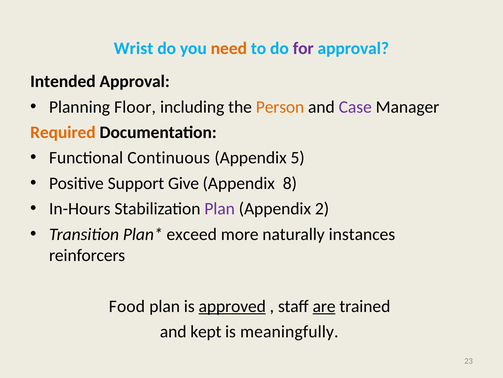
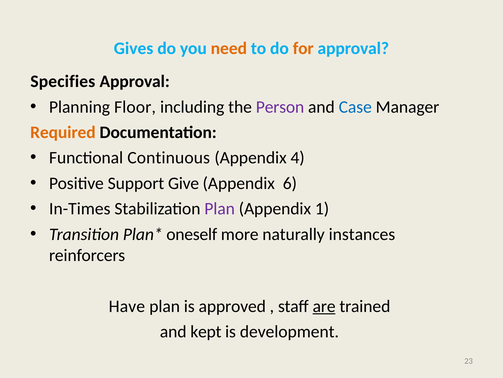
Wrist: Wrist -> Gives (134, 48)
for colour: purple -> orange (303, 48)
Intended: Intended -> Specifies (63, 81)
Person colour: orange -> purple (280, 107)
Case colour: purple -> blue (355, 107)
5: 5 -> 4 (298, 158)
8: 8 -> 6 (290, 183)
In-Hours: In-Hours -> In-Times (80, 208)
2: 2 -> 1 (322, 208)
exceed: exceed -> oneself (192, 234)
Food: Food -> Have (127, 306)
approved underline: present -> none (232, 306)
meaningfully: meaningfully -> development (289, 331)
